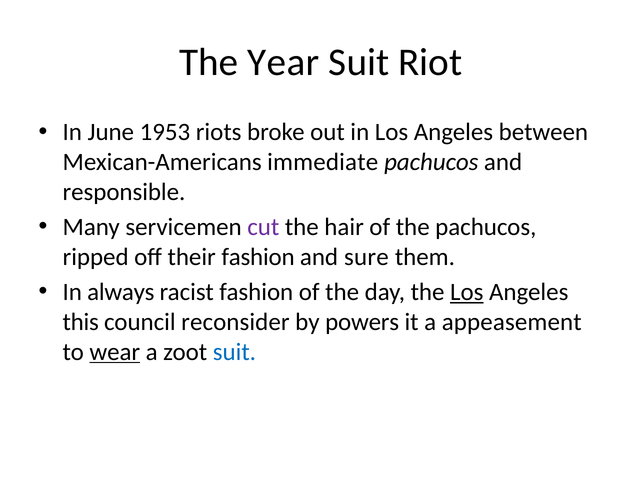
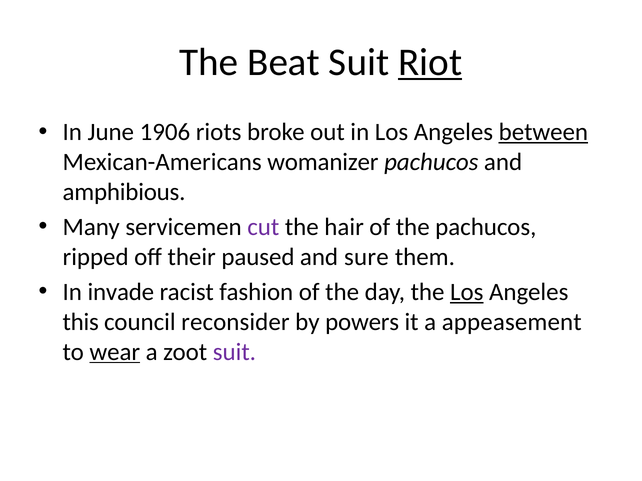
Year: Year -> Beat (284, 62)
Riot underline: none -> present (430, 62)
1953: 1953 -> 1906 (165, 132)
between underline: none -> present (543, 132)
immediate: immediate -> womanizer (323, 162)
responsible: responsible -> amphibious (124, 192)
their fashion: fashion -> paused (258, 257)
always: always -> invade (121, 292)
suit colour: blue -> purple (234, 352)
